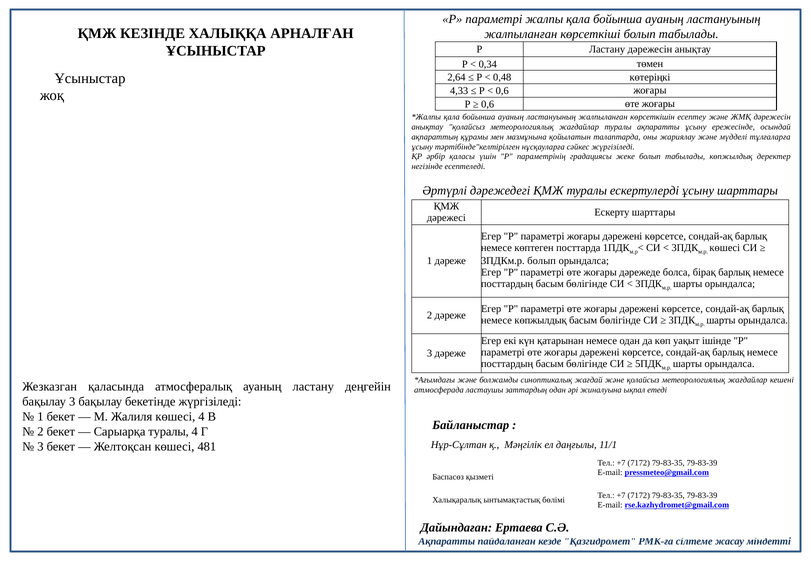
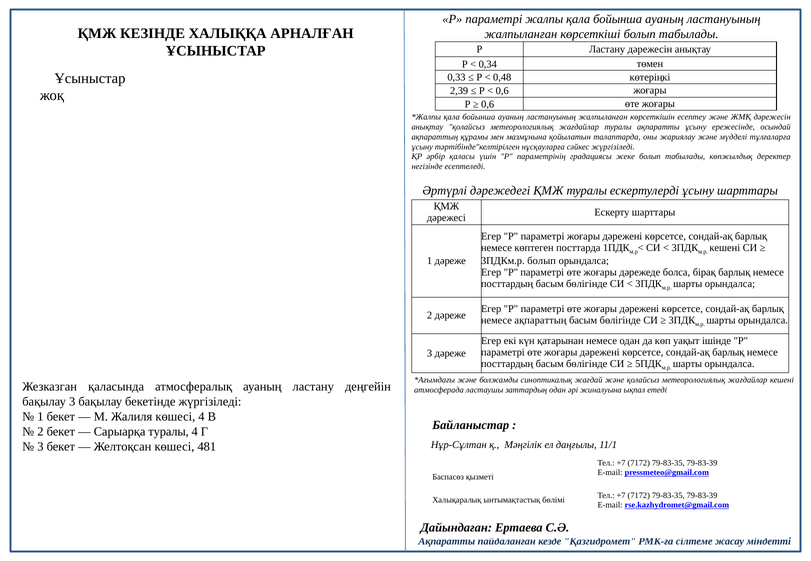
2,64: 2,64 -> 0,33 (456, 78)
4,33: 4,33 -> 2,39 (459, 91)
көшесі: көшесі -> кешені (725, 248)
немесе көпжылдық: көпжылдық -> ақпараттың (541, 321)
